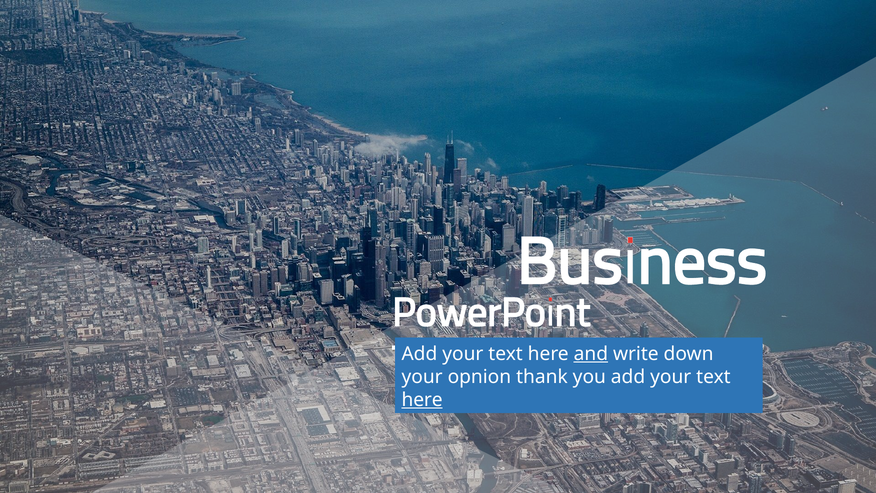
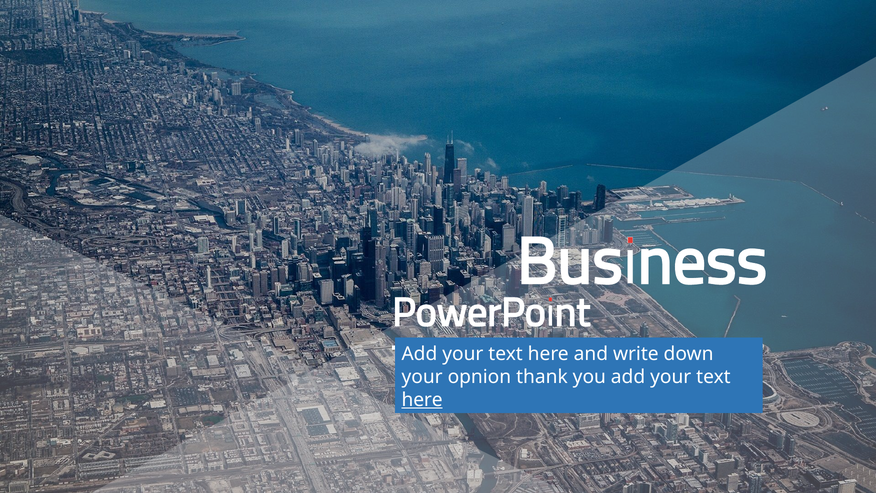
and underline: present -> none (591, 353)
